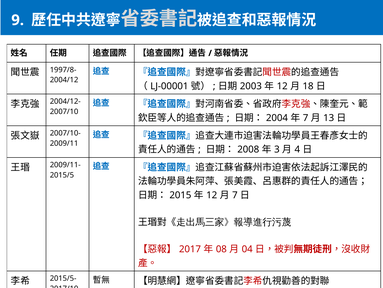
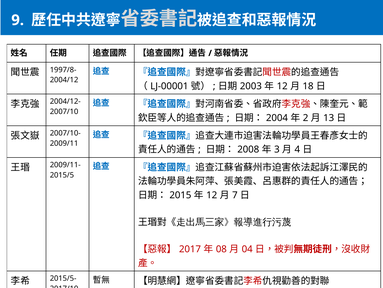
7: 7 -> 2 (306, 118)
